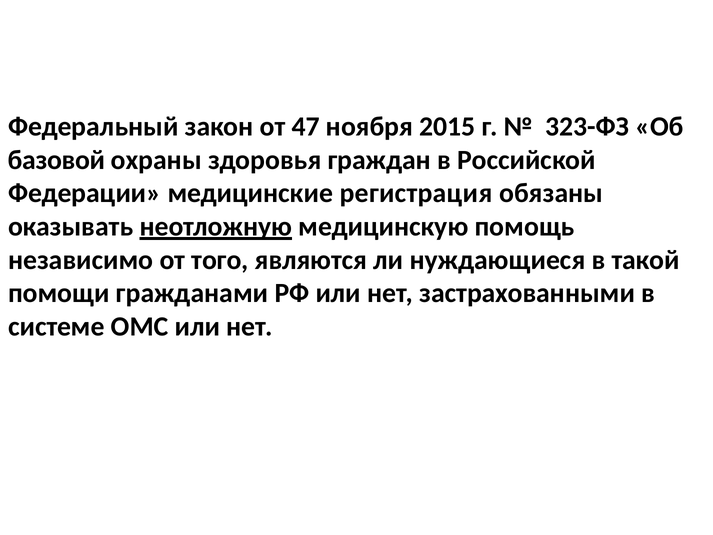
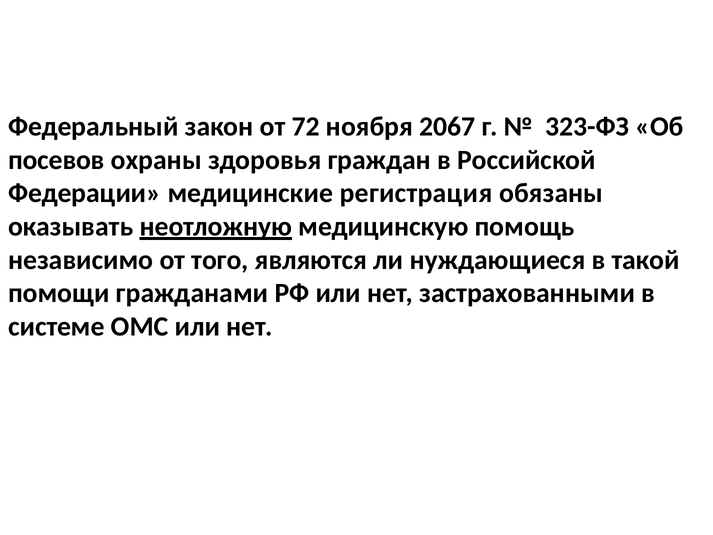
47: 47 -> 72 (306, 127)
2015: 2015 -> 2067 (447, 127)
базовой: базовой -> посевов (56, 160)
